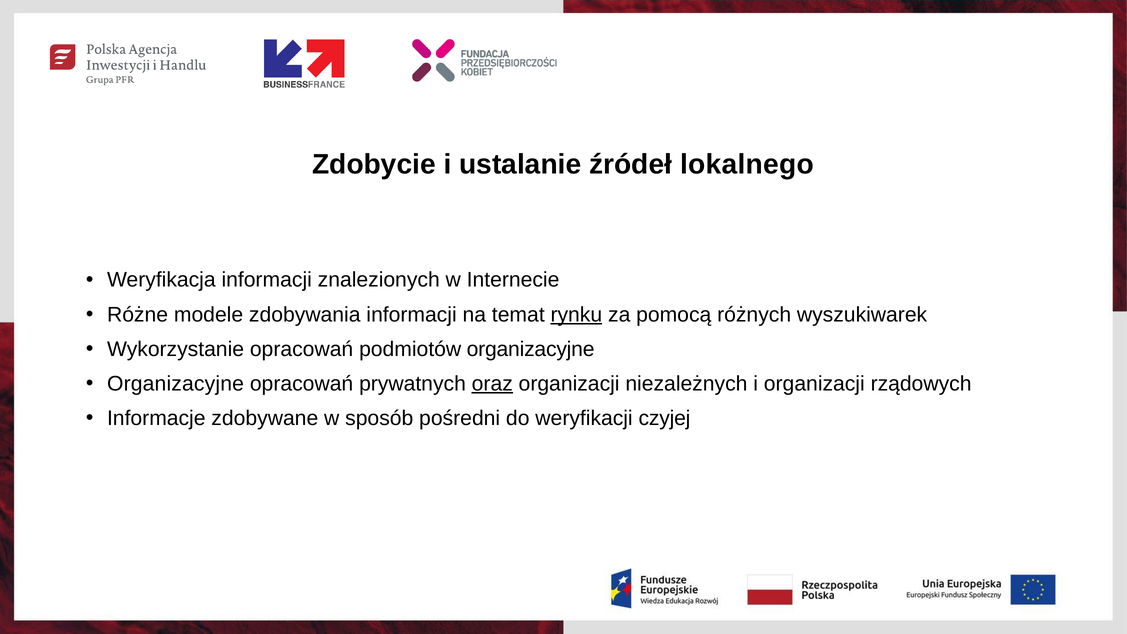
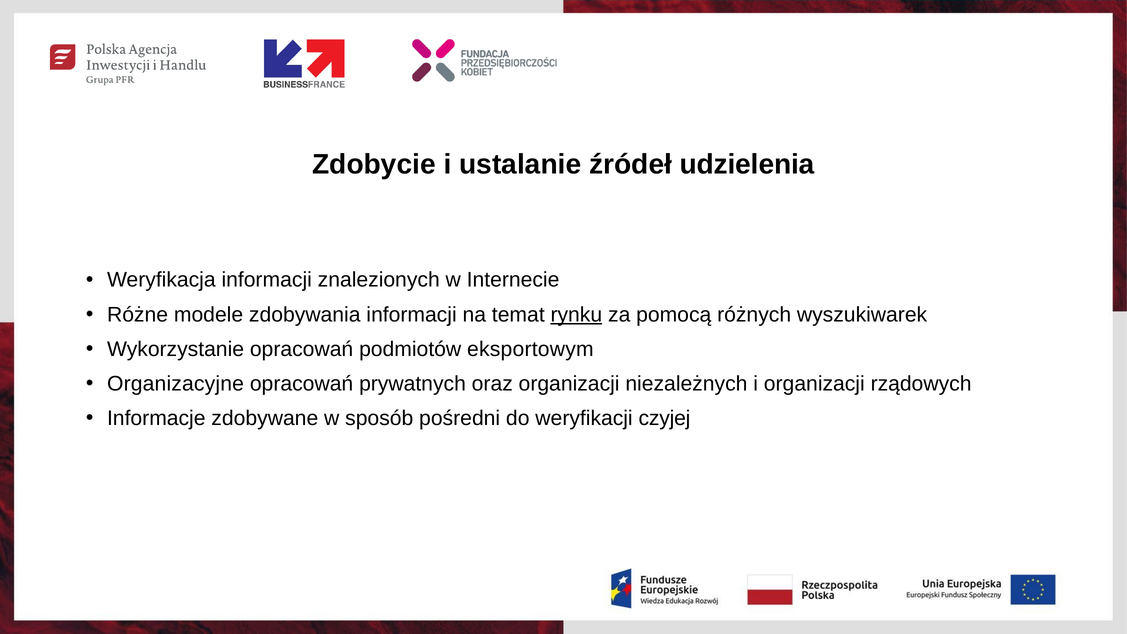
lokalnego: lokalnego -> udzielenia (747, 164)
podmiotów organizacyjne: organizacyjne -> eksportowym (530, 349)
oraz underline: present -> none (492, 384)
